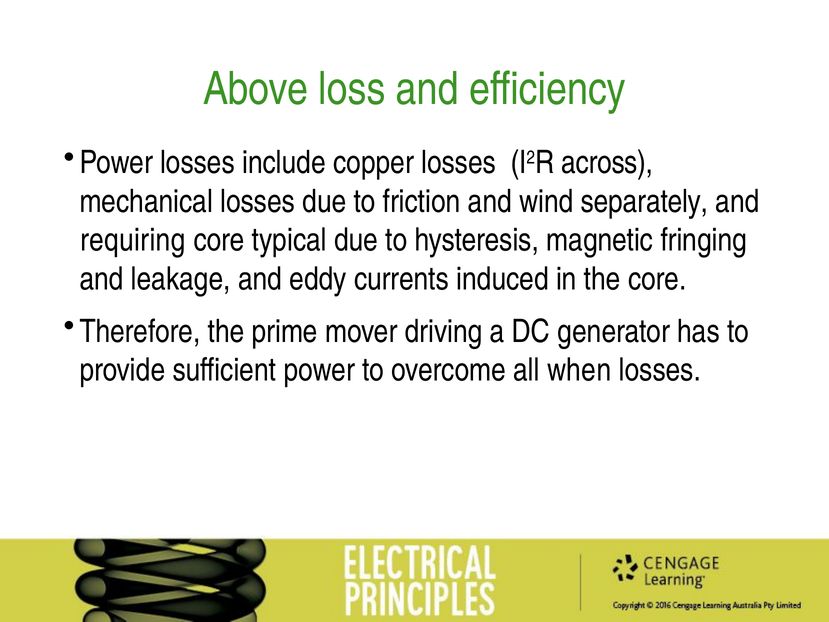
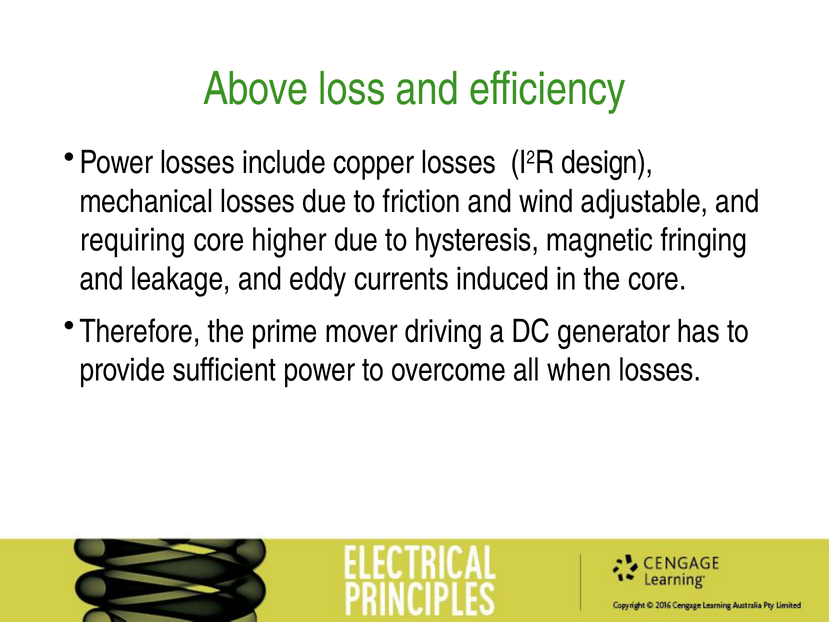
across: across -> design (607, 163)
separately: separately -> adjustable (645, 201)
typical: typical -> higher (289, 240)
